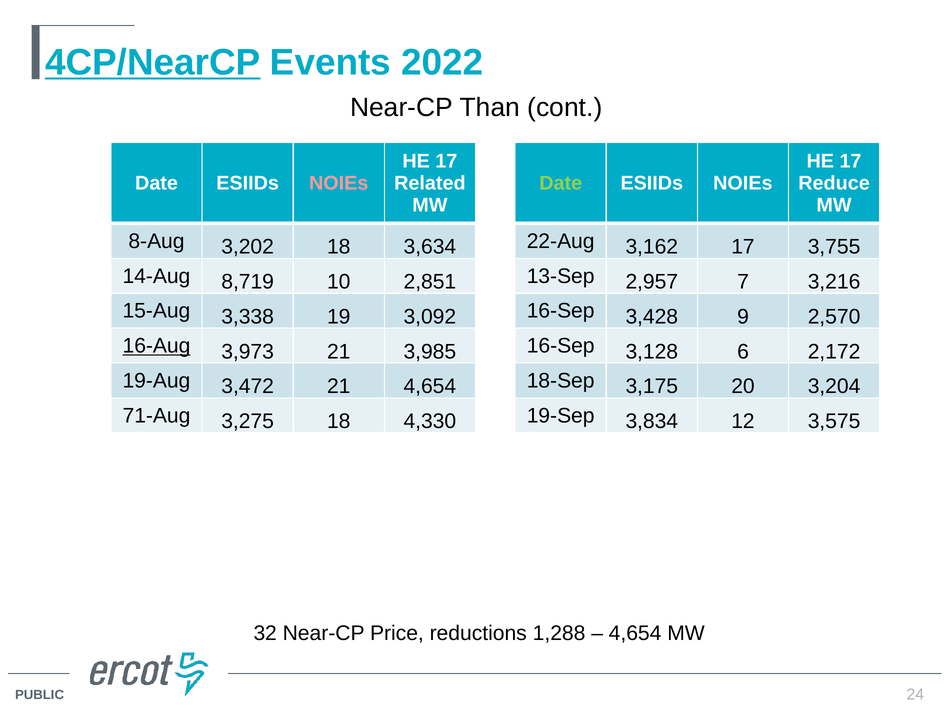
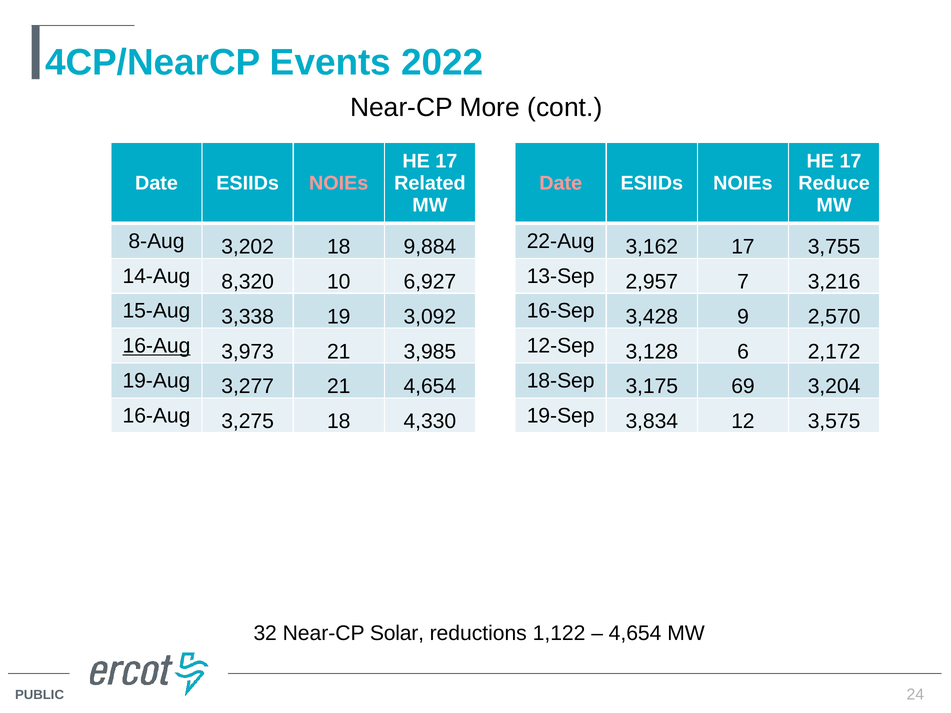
4CP/NearCP underline: present -> none (153, 63)
Than: Than -> More (490, 108)
Date colour: light green -> pink (561, 183)
3,634: 3,634 -> 9,884 (430, 247)
8,719: 8,719 -> 8,320 (248, 282)
2,851: 2,851 -> 6,927 (430, 282)
16-Sep: 16-Sep -> 12-Sep (561, 346)
3,472: 3,472 -> 3,277 (248, 387)
20: 20 -> 69 (743, 387)
71-Aug: 71-Aug -> 16-Aug (156, 416)
Price: Price -> Solar (397, 633)
1,288: 1,288 -> 1,122 (559, 633)
